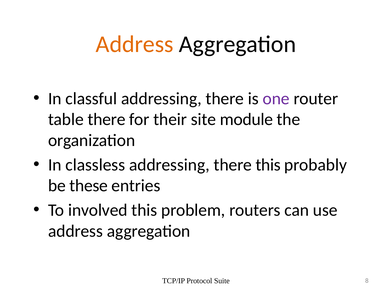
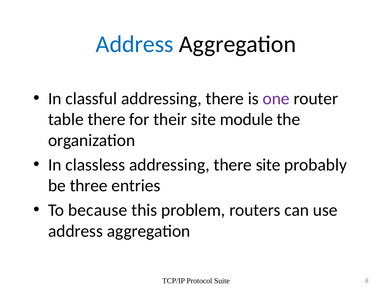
Address colour: orange -> blue (135, 44)
there this: this -> site (268, 165)
these: these -> three (89, 186)
involved: involved -> because (98, 210)
